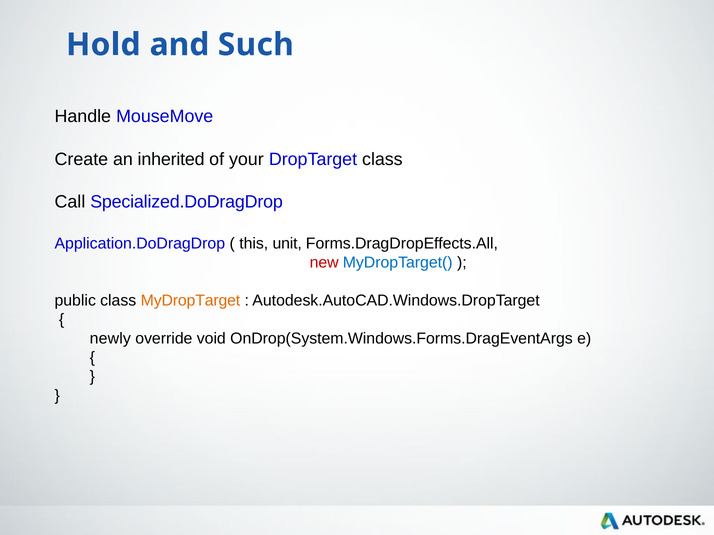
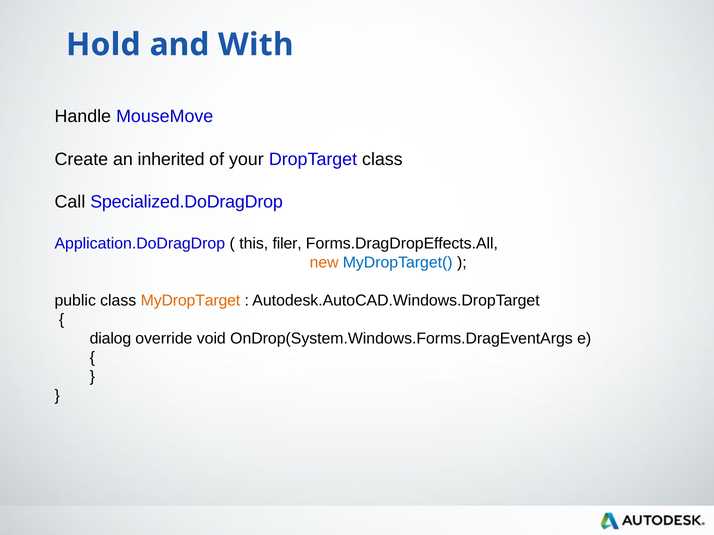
Such: Such -> With (256, 45)
unit: unit -> filer (287, 244)
new colour: red -> orange (324, 263)
newly: newly -> dialog (110, 339)
